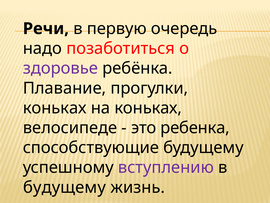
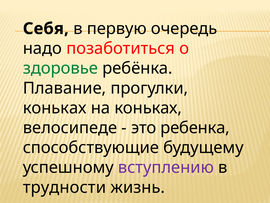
Речи: Речи -> Себя (46, 29)
здоровье colour: purple -> green (60, 68)
будущему: будущему -> трудности (64, 187)
